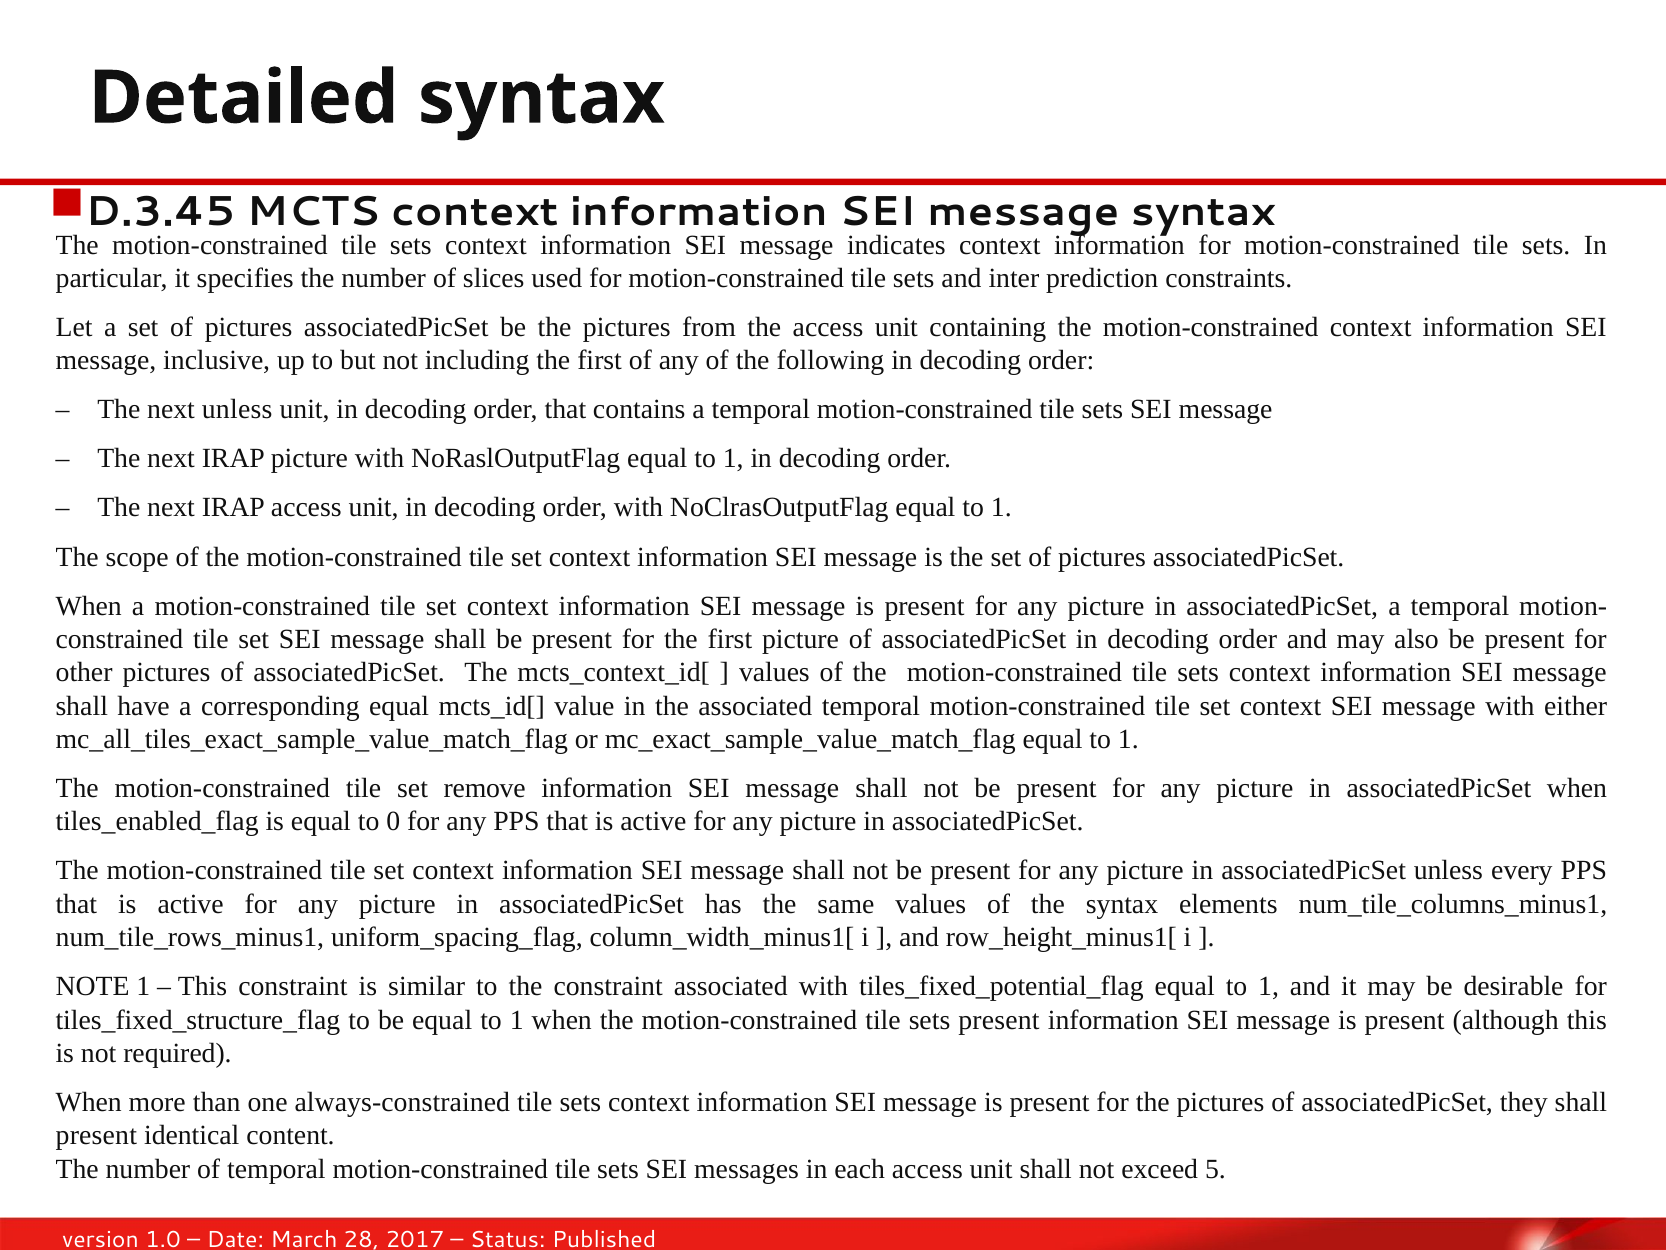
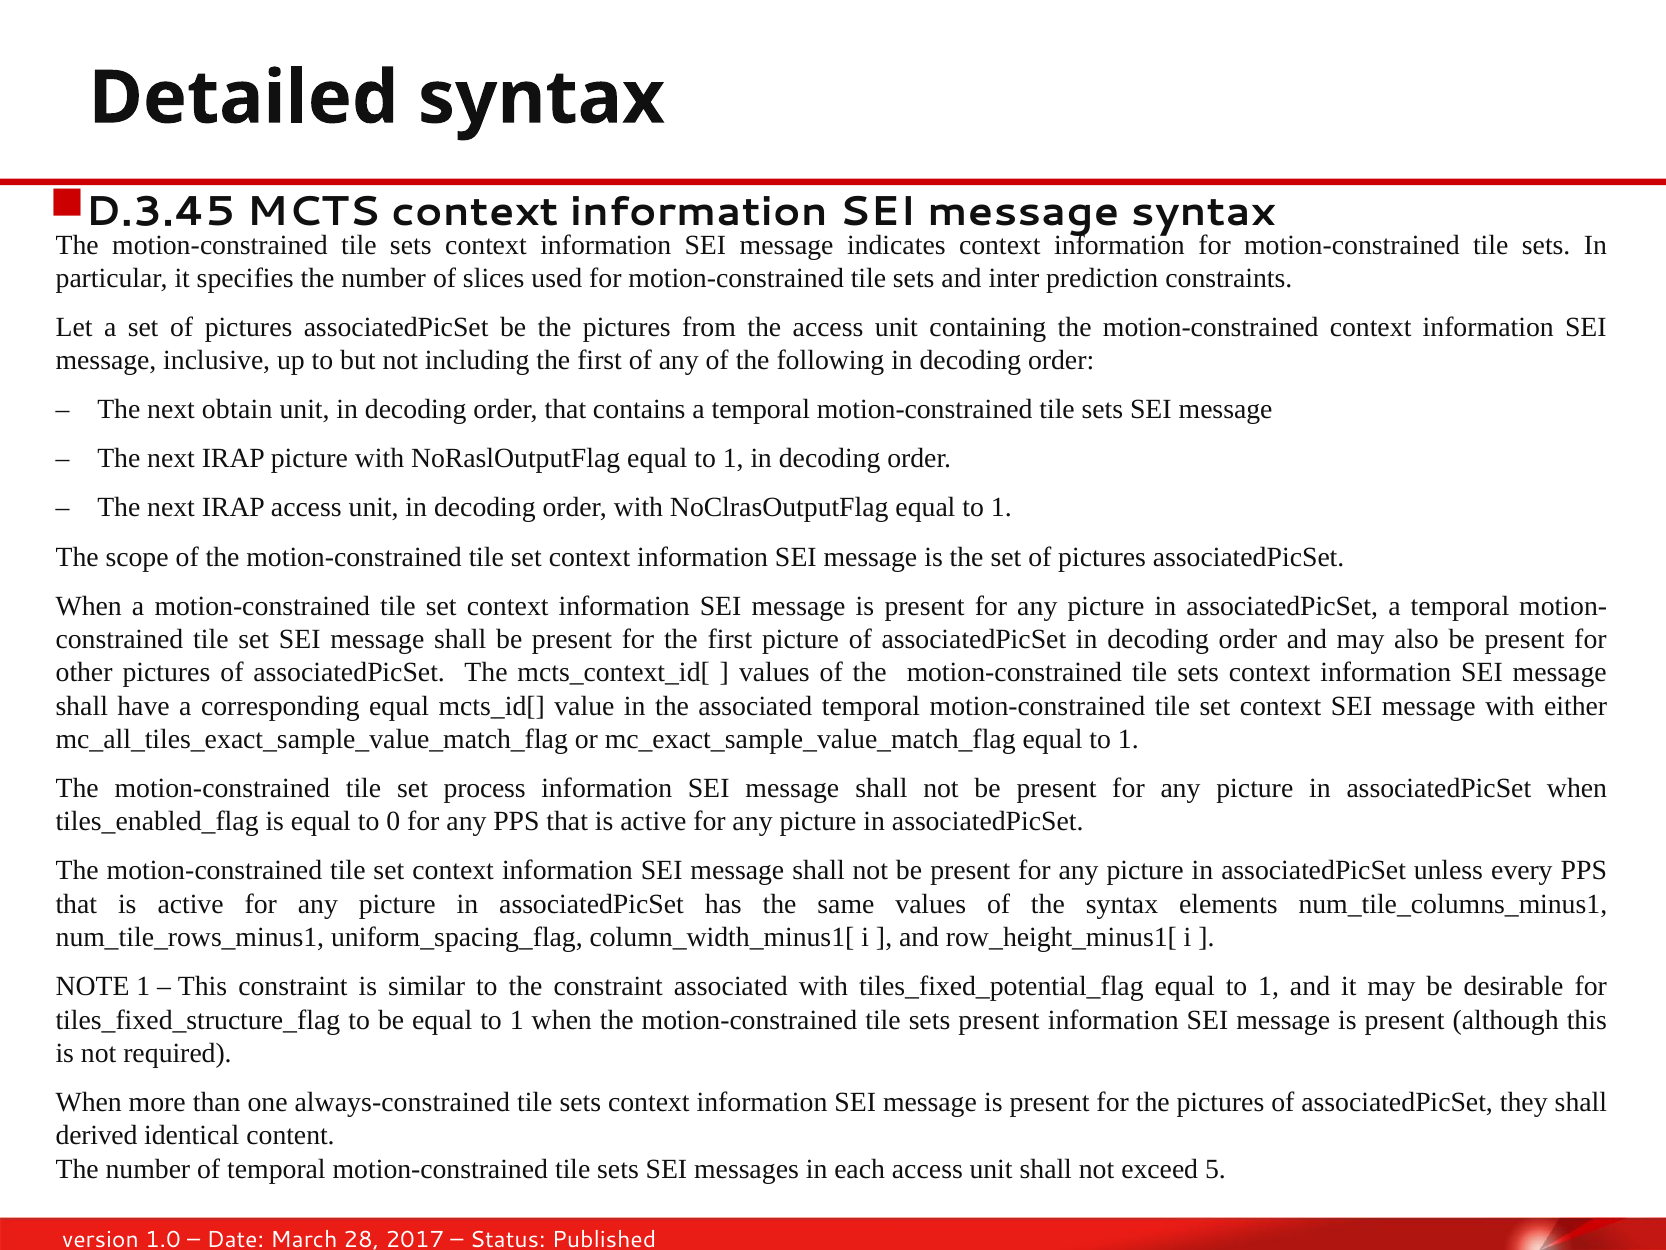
next unless: unless -> obtain (237, 410)
remove: remove -> process (485, 788)
present: present -> derived (97, 1135)
